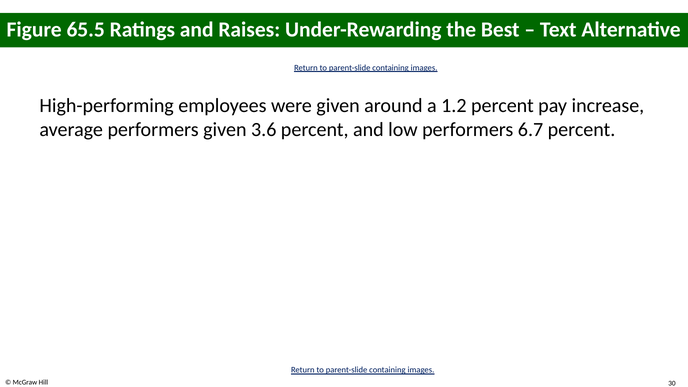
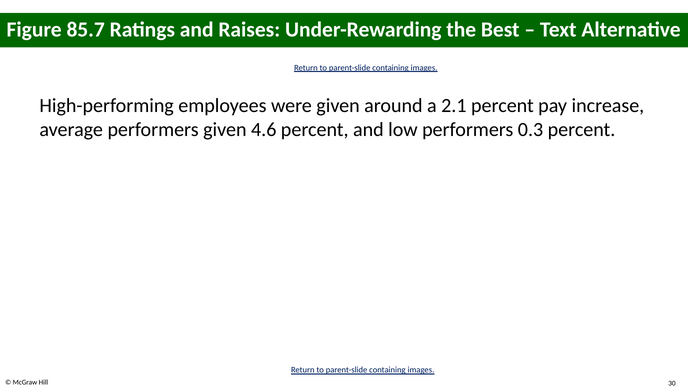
65.5: 65.5 -> 85.7 (86, 30)
1.2: 1.2 -> 2.1 (454, 106)
3.6: 3.6 -> 4.6 (264, 130)
6.7: 6.7 -> 0.3 (531, 130)
